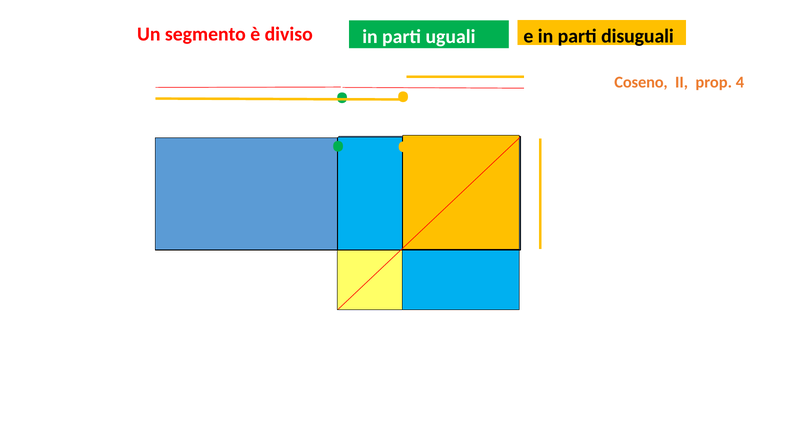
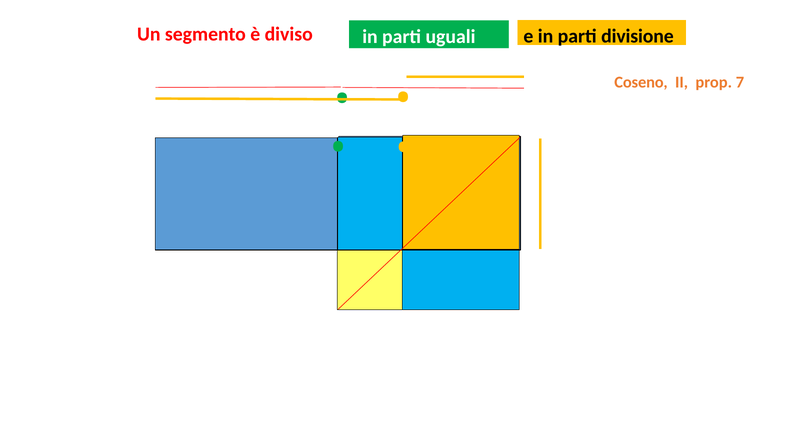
disuguali: disuguali -> divisione (637, 36)
4: 4 -> 7 (740, 82)
